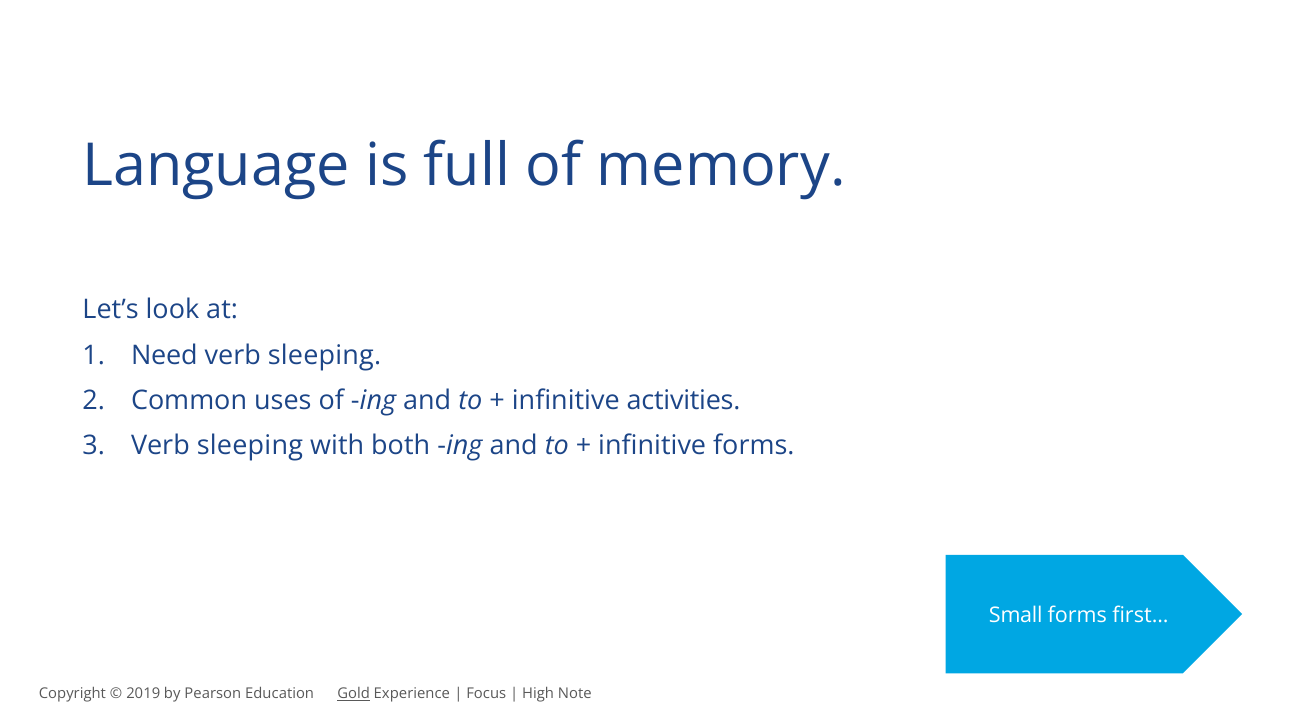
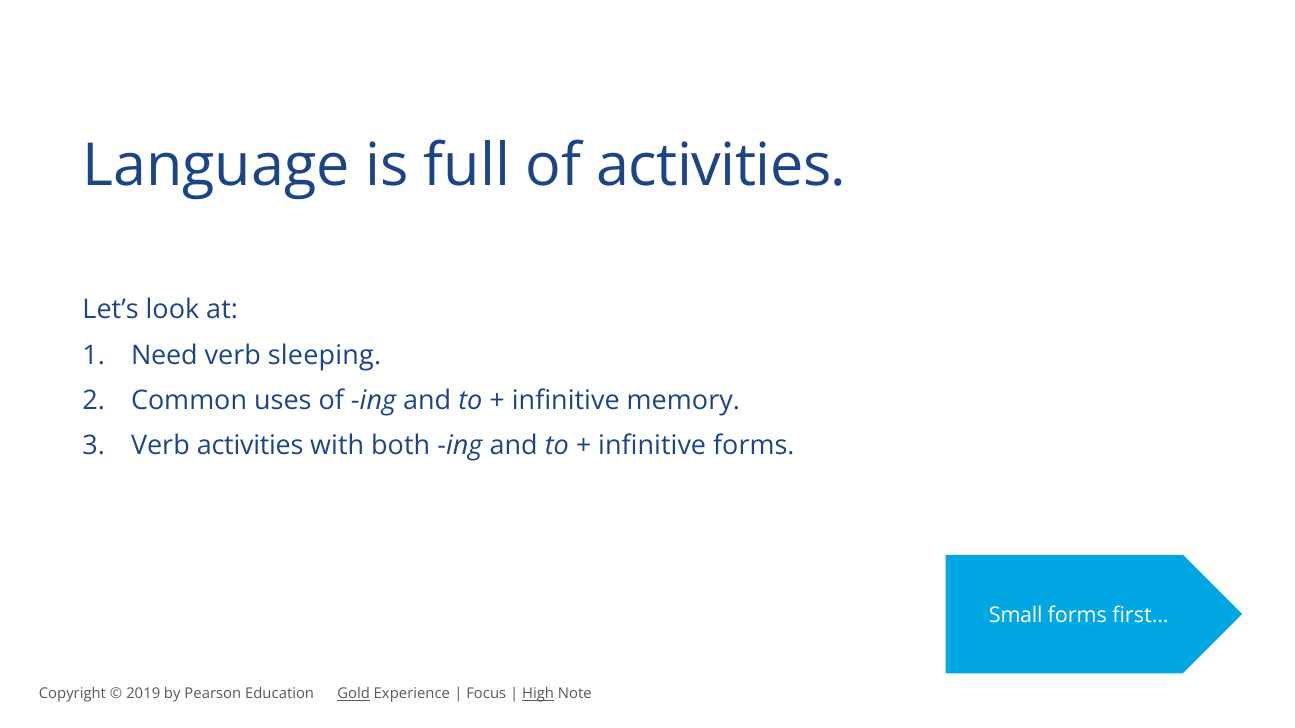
of memory: memory -> activities (721, 166)
activities: activities -> memory (683, 401)
sleeping: sleeping -> activities (250, 446)
High underline: none -> present (538, 694)
